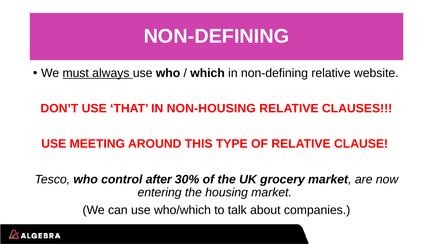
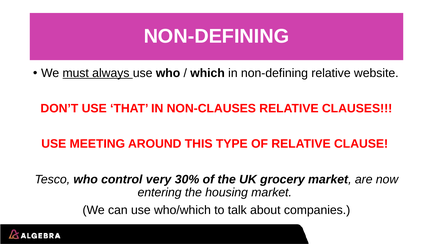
NON-HOUSING: NON-HOUSING -> NON-CLAUSES (211, 108)
after: after -> very (159, 179)
